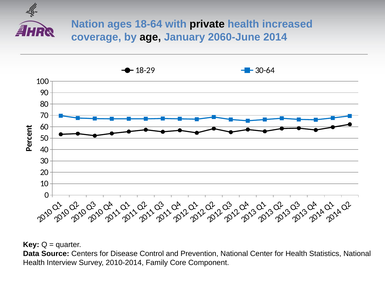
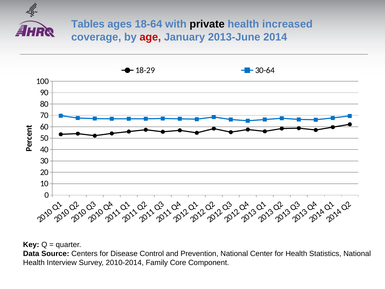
Nation: Nation -> Tables (88, 24)
age colour: black -> red (150, 37)
2060-June: 2060-June -> 2013-June (234, 37)
